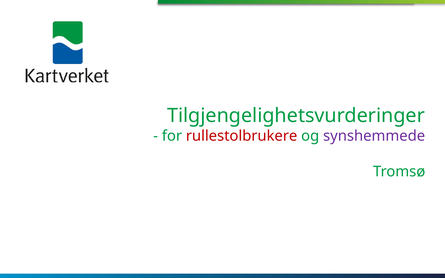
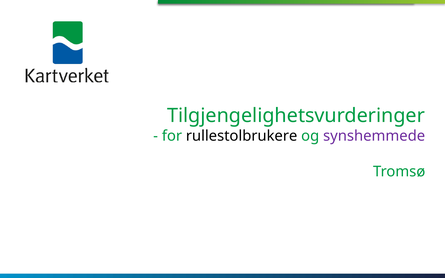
rullestolbrukere colour: red -> black (242, 136)
